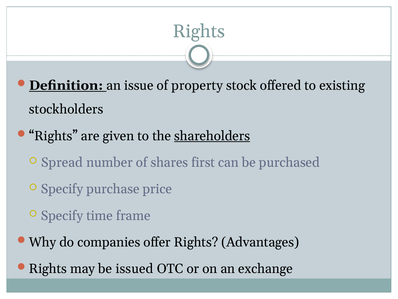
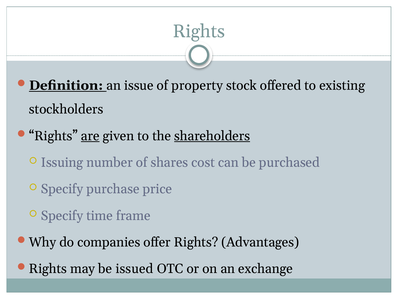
are underline: none -> present (90, 136)
Spread: Spread -> Issuing (62, 162)
first: first -> cost (203, 162)
